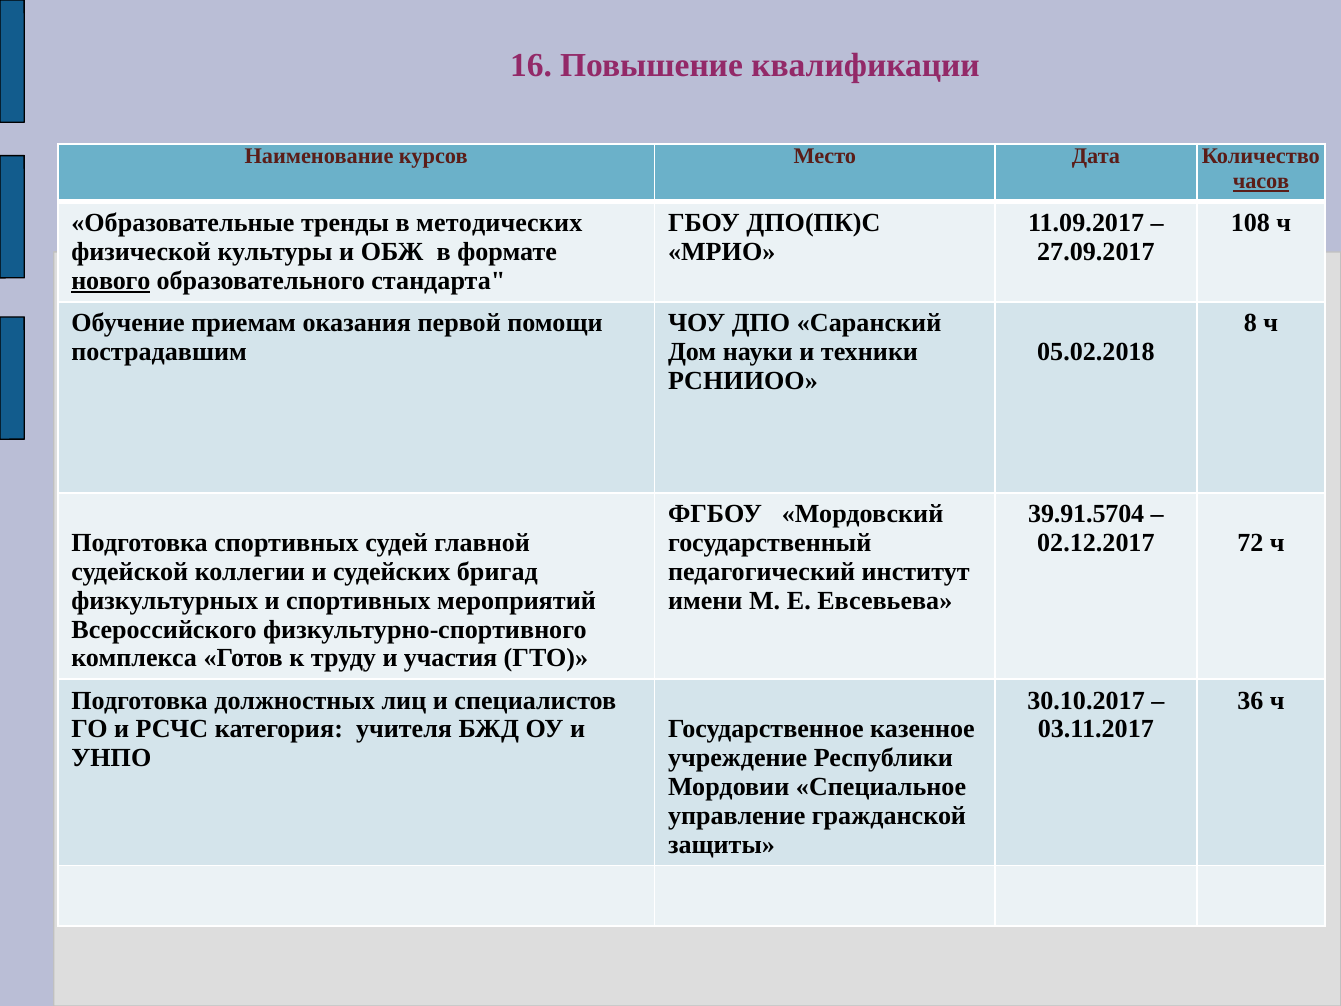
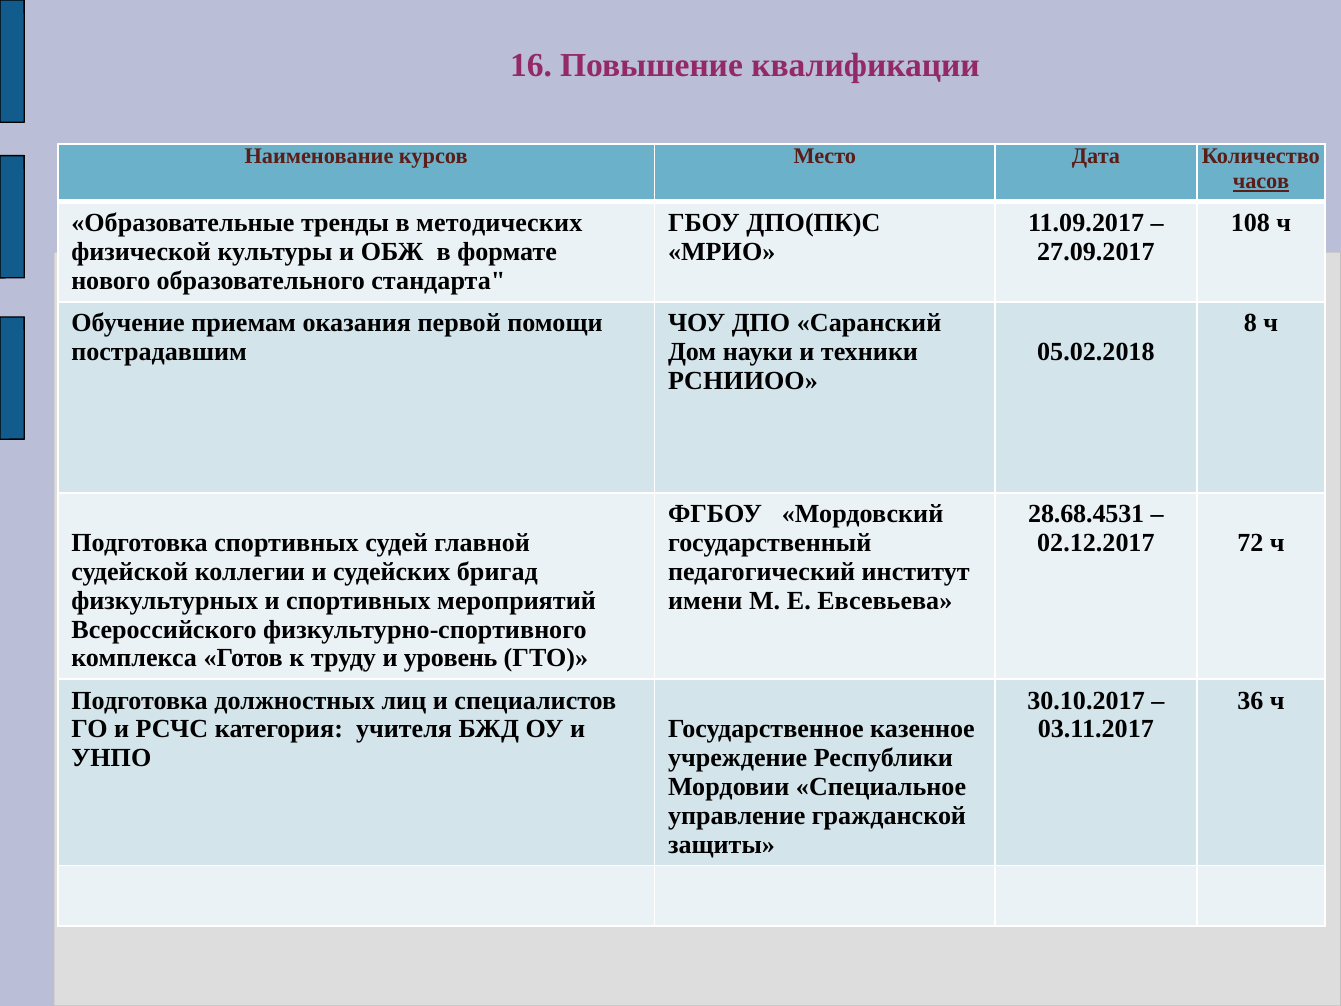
нового underline: present -> none (111, 281)
39.91.5704: 39.91.5704 -> 28.68.4531 (1086, 514)
участия: участия -> уровень (451, 658)
